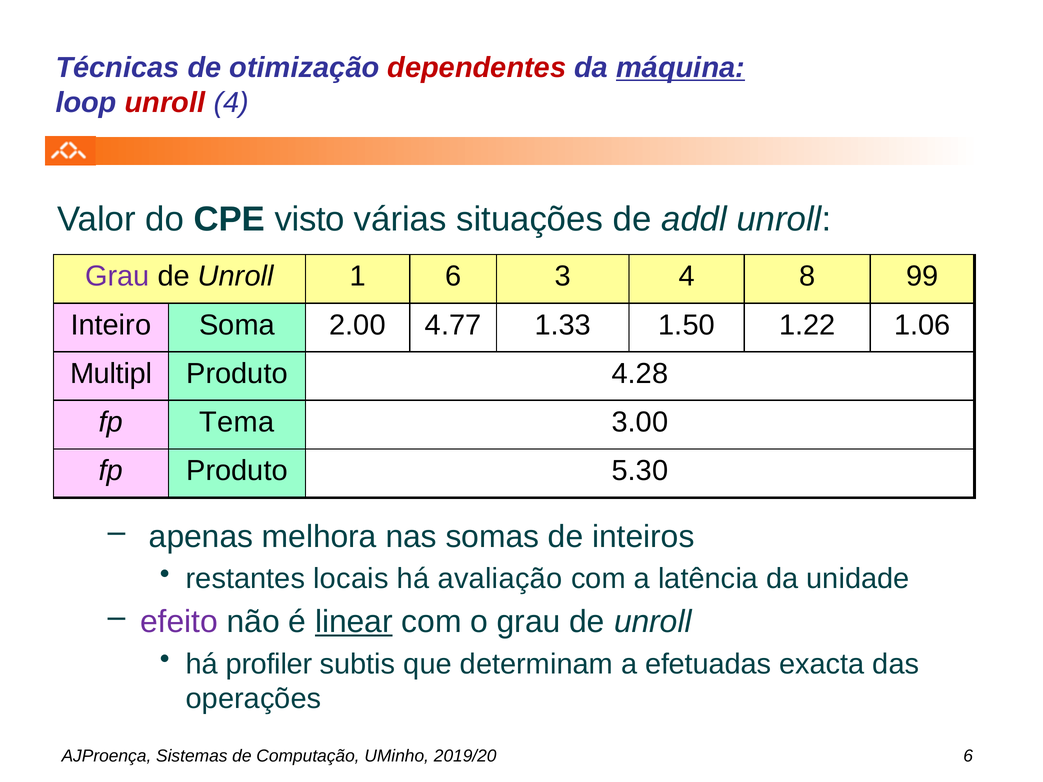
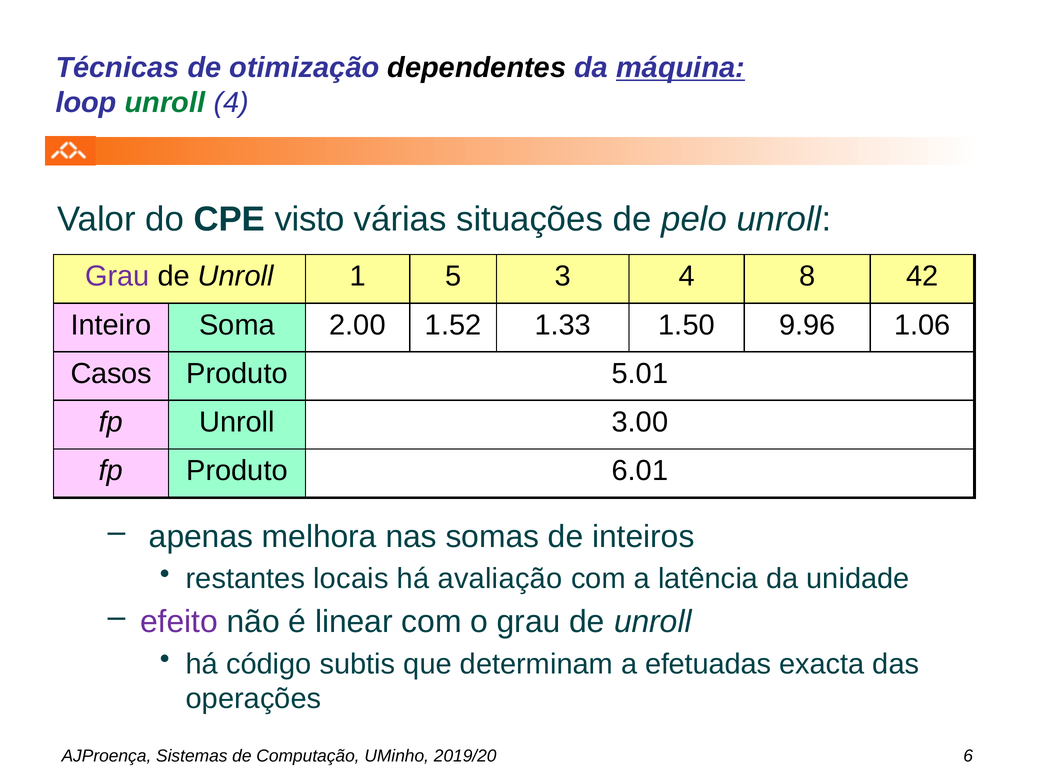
dependentes colour: red -> black (477, 68)
unroll colour: red -> green (165, 103)
addl: addl -> pelo (694, 220)
1 6: 6 -> 5 (453, 276)
99: 99 -> 42 (922, 276)
4.77: 4.77 -> 1.52 (453, 325)
1.22: 1.22 -> 9.96 (807, 325)
Multipl: Multipl -> Casos (111, 374)
4.28: 4.28 -> 5.01 (640, 374)
fp Tema: Tema -> Unroll (237, 422)
5.30: 5.30 -> 6.01 (640, 471)
linear underline: present -> none (354, 622)
profiler: profiler -> código (269, 664)
